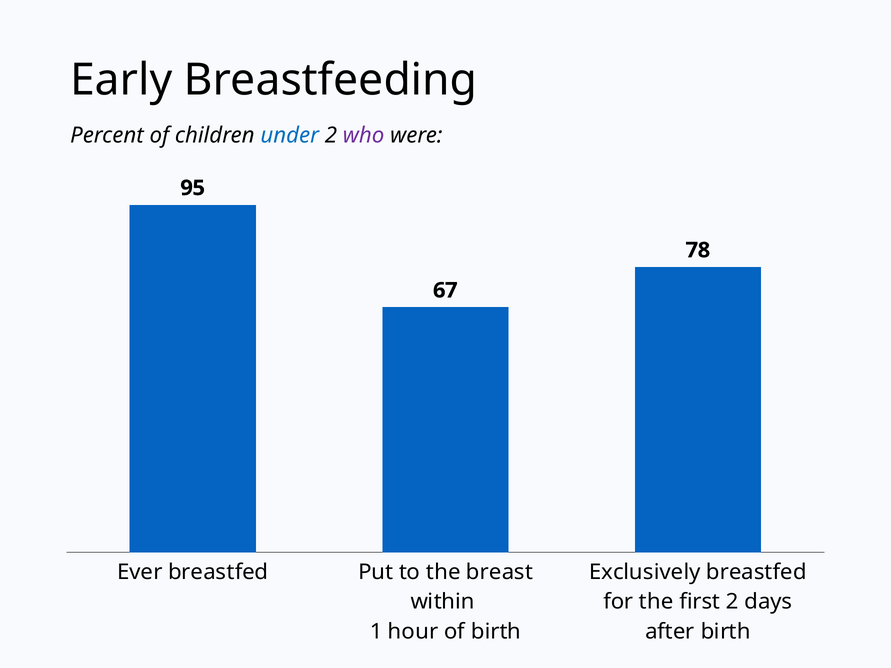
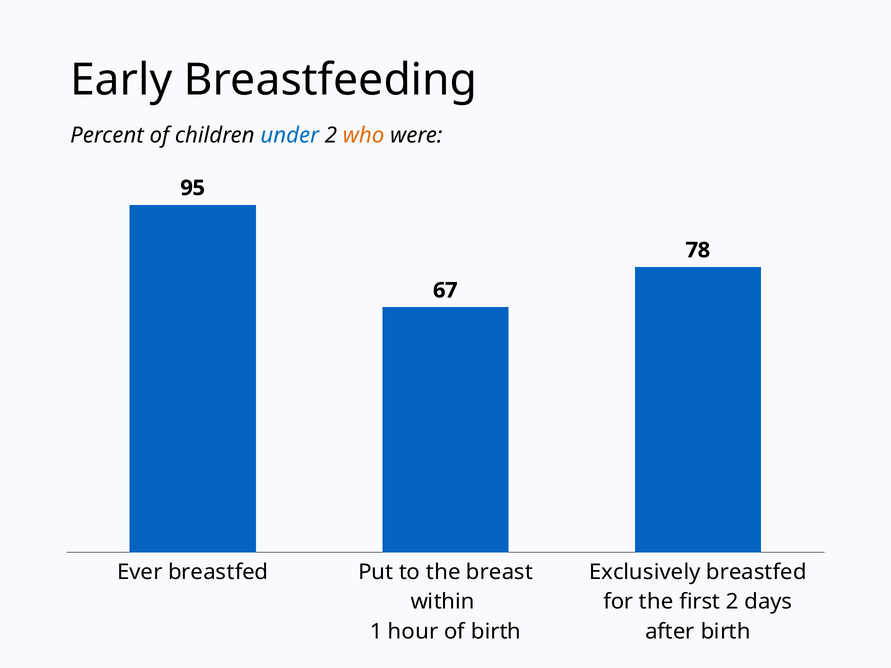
who colour: purple -> orange (364, 135)
